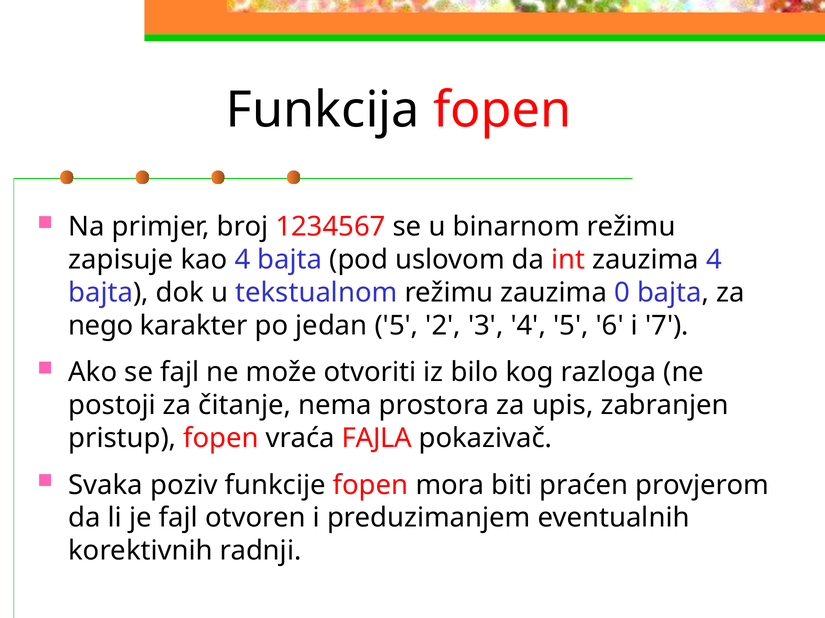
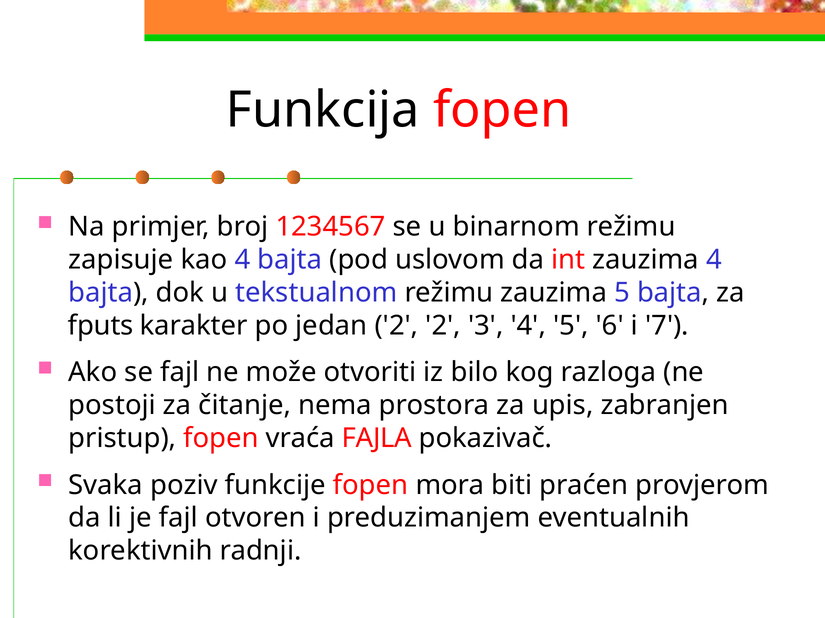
zauzima 0: 0 -> 5 (622, 293)
nego: nego -> fputs (101, 326)
jedan 5: 5 -> 2 (396, 326)
